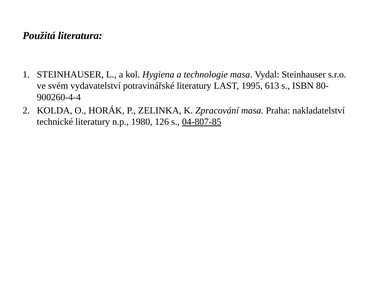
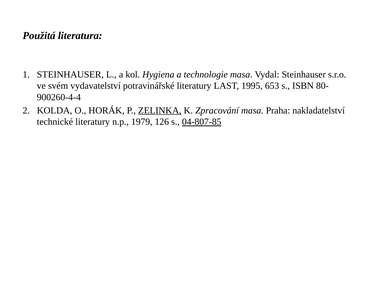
613: 613 -> 653 (272, 86)
ZELINKA underline: none -> present (160, 110)
1980: 1980 -> 1979 (142, 122)
